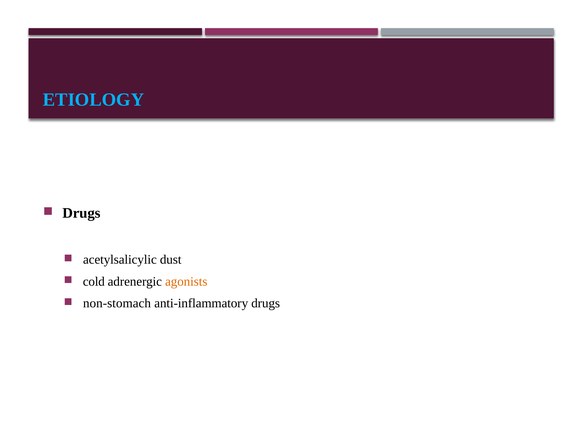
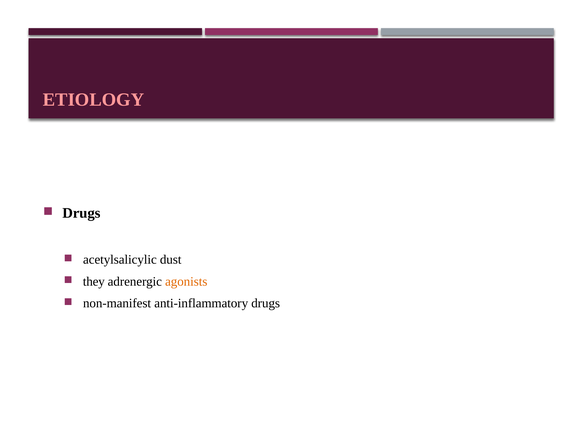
ETIOLOGY colour: light blue -> pink (94, 100)
cold: cold -> they (94, 282)
non-stomach: non-stomach -> non-manifest (117, 304)
